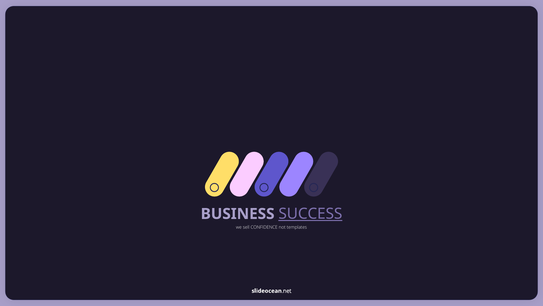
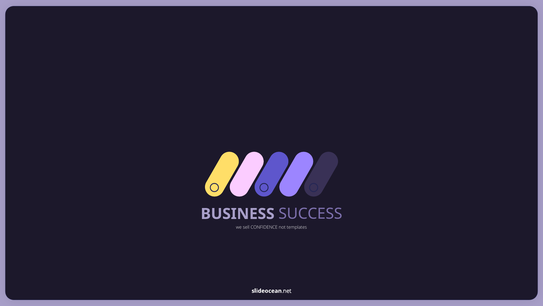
SUCCESS underline: present -> none (310, 213)
